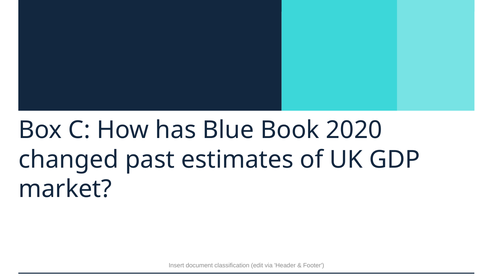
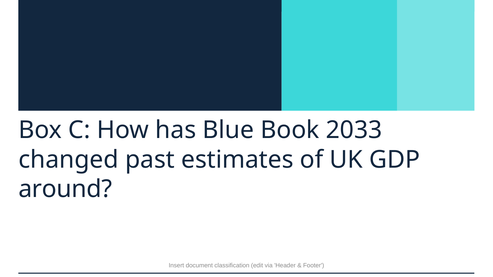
2020: 2020 -> 2033 (354, 130)
market: market -> around (65, 189)
